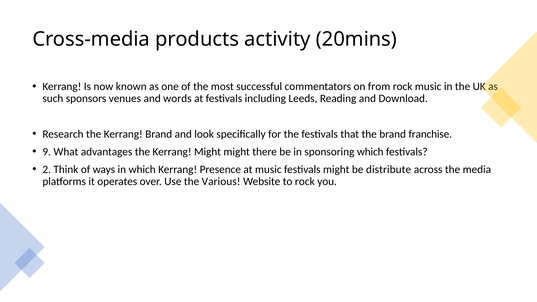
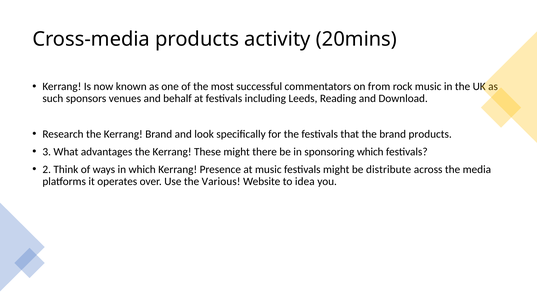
words: words -> behalf (177, 99)
brand franchise: franchise -> products (430, 134)
9: 9 -> 3 (47, 152)
Kerrang Might: Might -> These (207, 152)
to rock: rock -> idea (305, 182)
